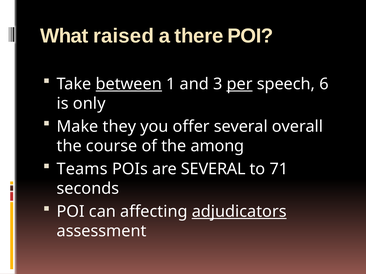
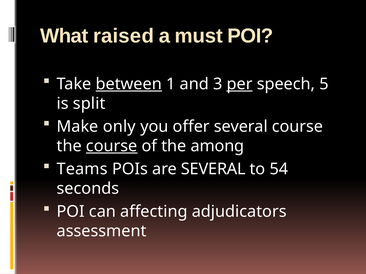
there: there -> must (199, 36)
6: 6 -> 5 (324, 84)
only: only -> split (89, 104)
they: they -> only (119, 127)
several overall: overall -> course (297, 127)
course underline: none -> present (112, 146)
71: 71 -> 54 (279, 169)
adjudicators underline: present -> none (239, 212)
